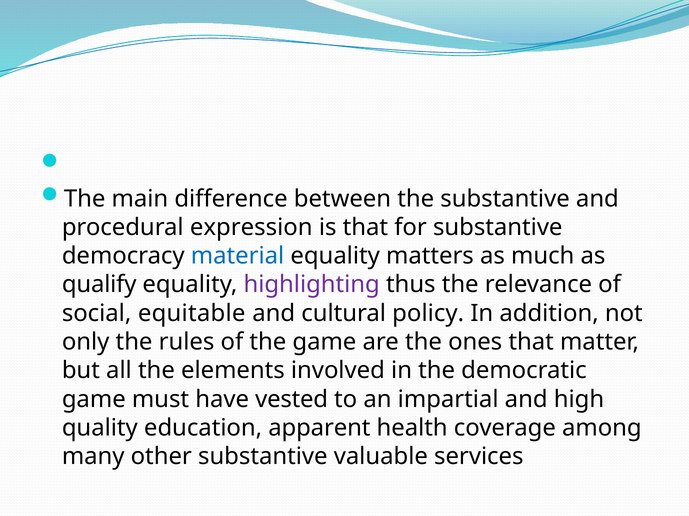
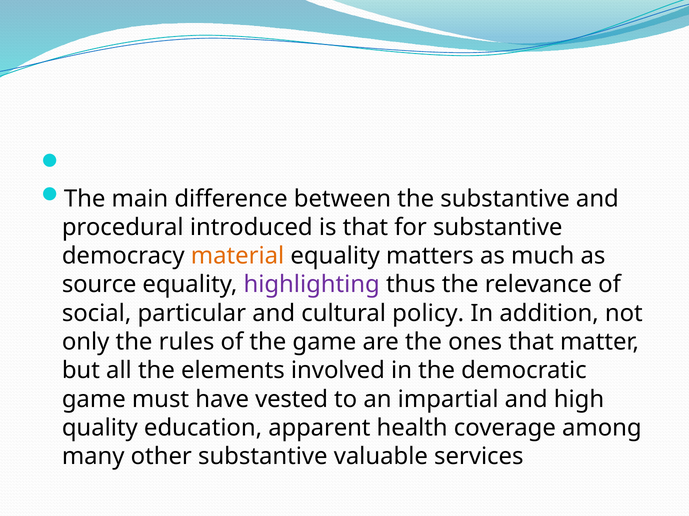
expression: expression -> introduced (251, 228)
material colour: blue -> orange (238, 256)
qualify: qualify -> source (99, 285)
equitable: equitable -> particular (192, 314)
